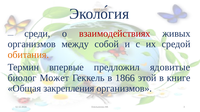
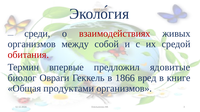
обитания colour: orange -> red (28, 55)
Может: Может -> Овраги (54, 78)
этой: этой -> вред (147, 78)
закрепления: закрепления -> продуктами (69, 89)
